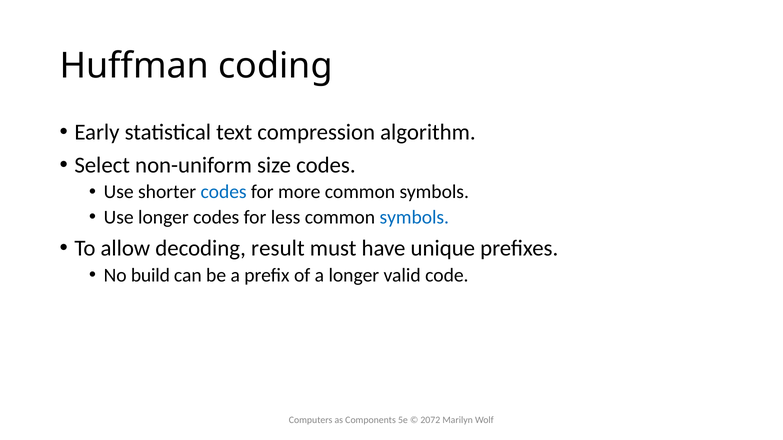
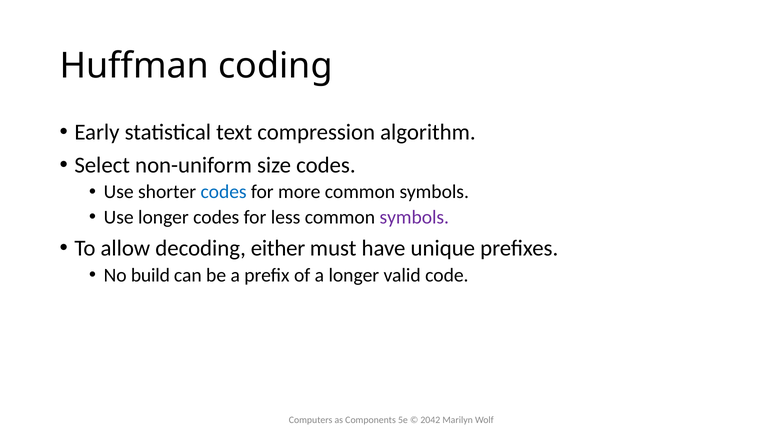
symbols colour: blue -> purple (414, 217)
result: result -> either (278, 248)
2072: 2072 -> 2042 (430, 421)
